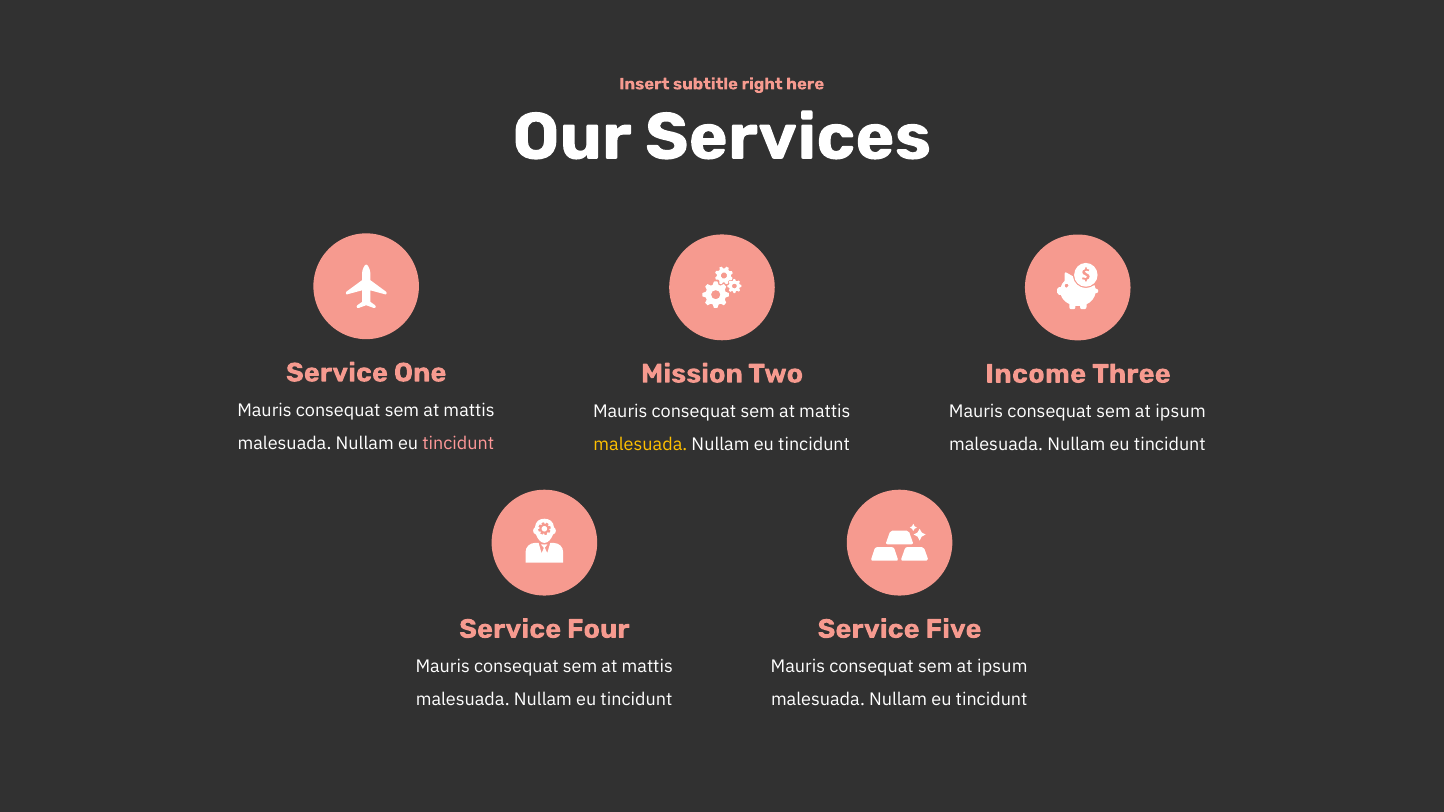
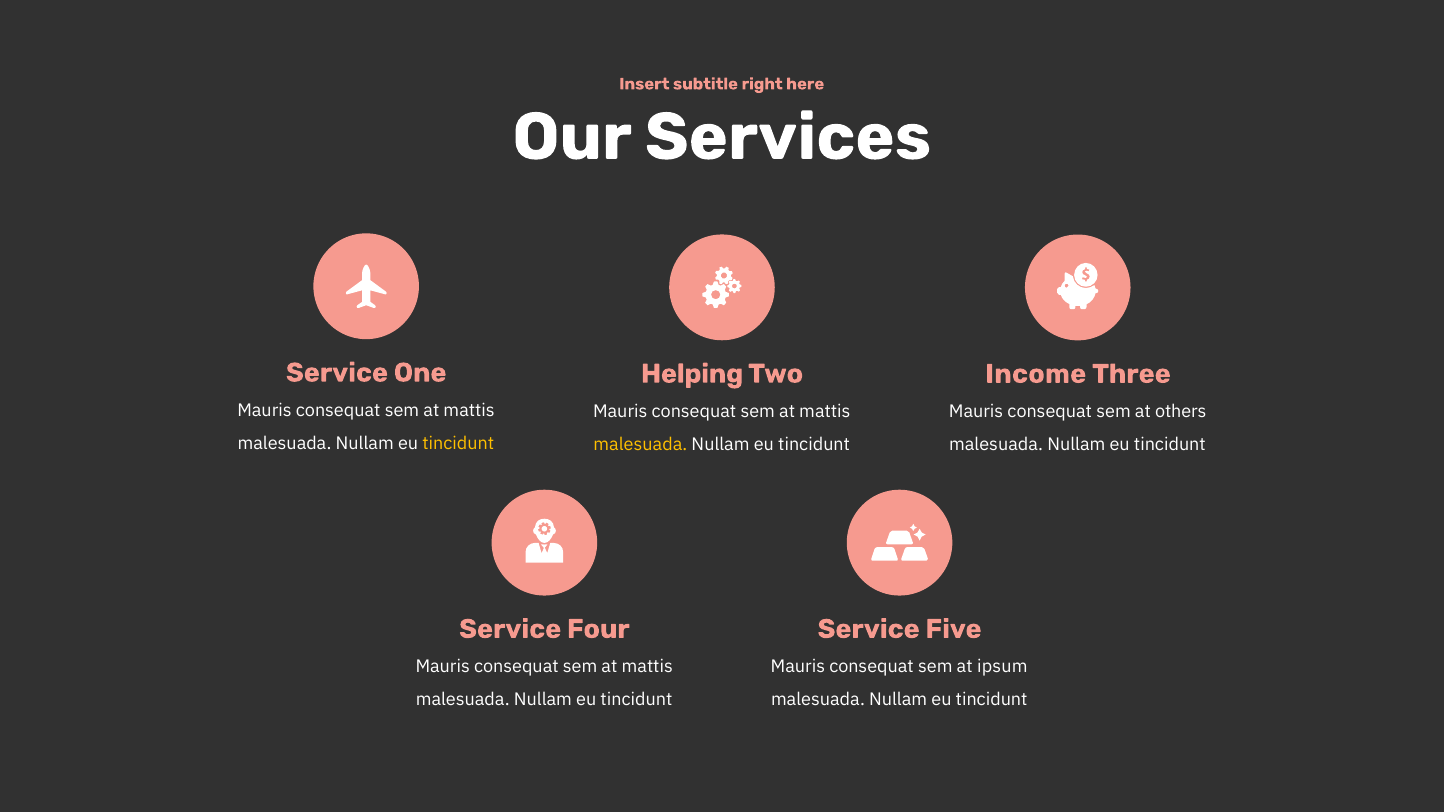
Mission: Mission -> Helping (692, 374)
ipsum: ipsum -> others (1181, 412)
tincidunt colour: pink -> yellow (458, 443)
